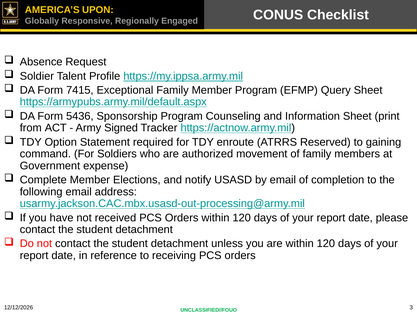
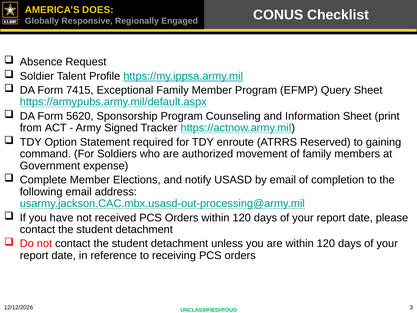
UPON: UPON -> DOES (98, 10)
5436: 5436 -> 5620 (80, 116)
